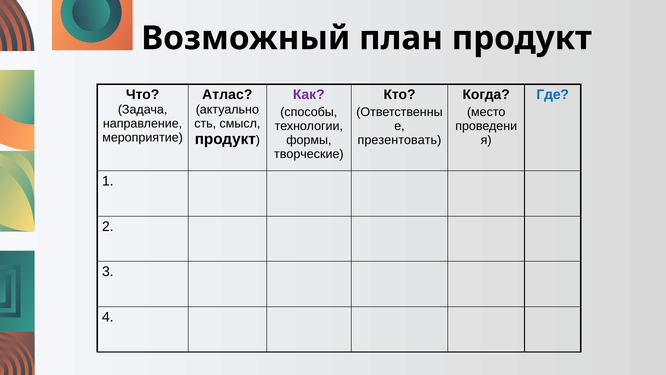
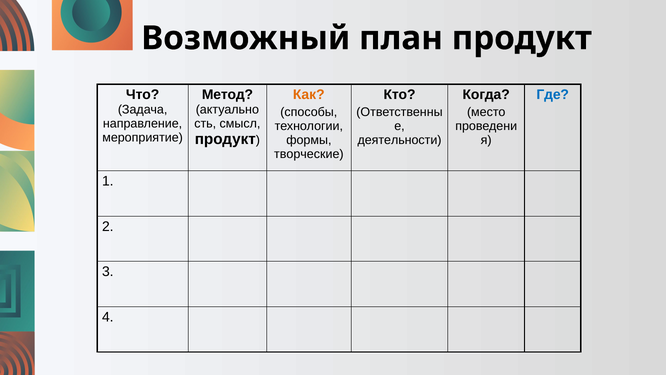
Атлас: Атлас -> Метод (227, 95)
Как colour: purple -> orange (309, 95)
презентовать: презентовать -> деятельности (400, 140)
